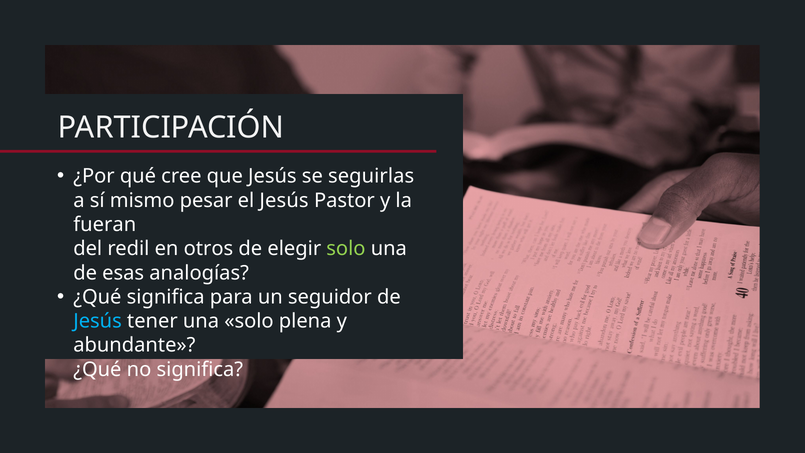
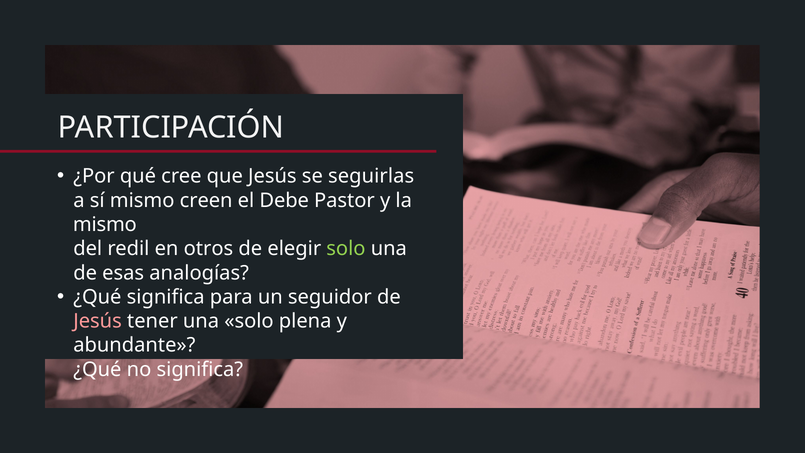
pesar: pesar -> creen (206, 200)
el Jesús: Jesús -> Debe (284, 200)
fueran: fueran -> mismo (105, 224)
Jesús colour: light blue -> pink (98, 321)
